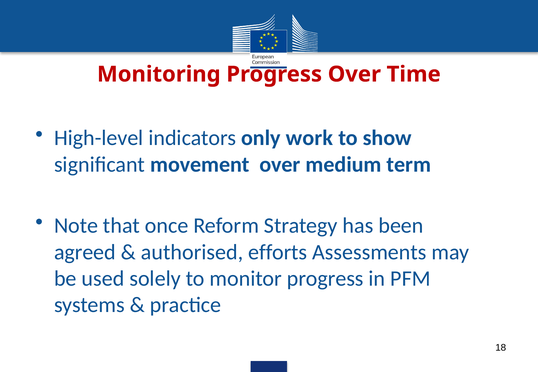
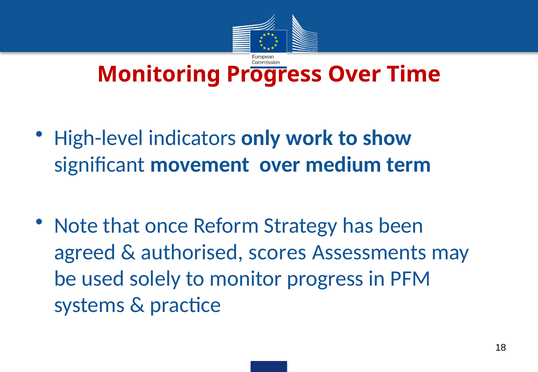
efforts: efforts -> scores (278, 252)
